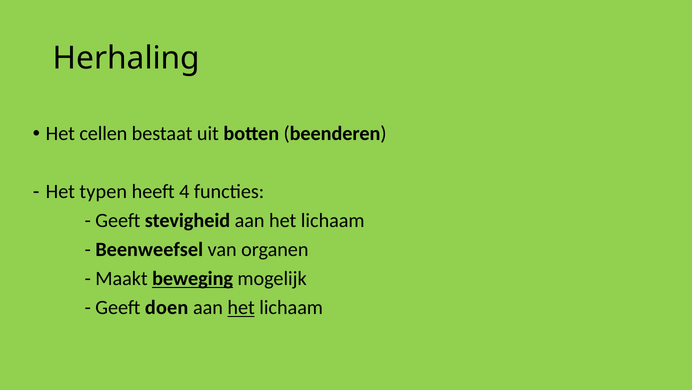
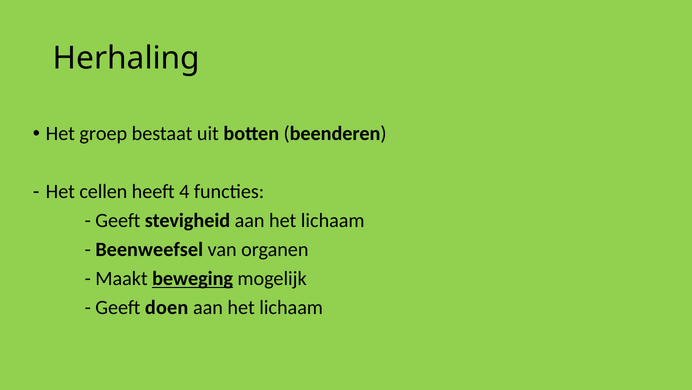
cellen: cellen -> groep (103, 133)
typen: typen -> cellen (103, 191)
het underline: present -> none (241, 307)
